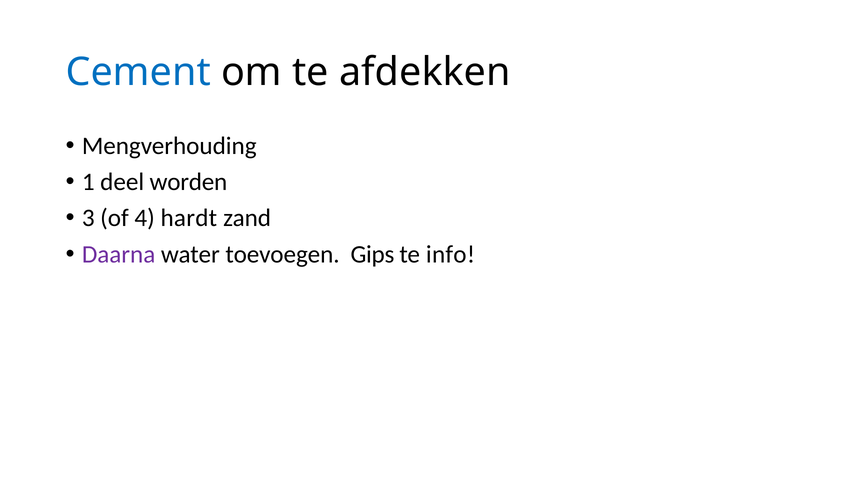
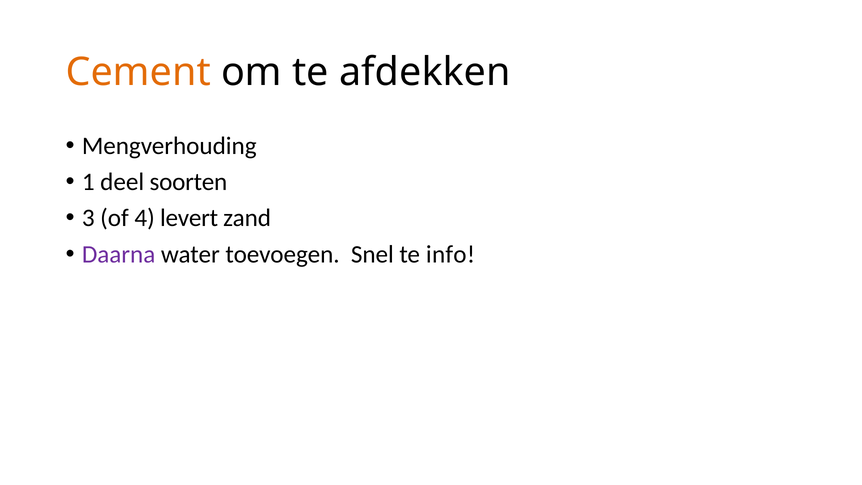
Cement colour: blue -> orange (138, 72)
worden: worden -> soorten (188, 182)
hardt: hardt -> levert (189, 218)
Gips: Gips -> Snel (372, 254)
